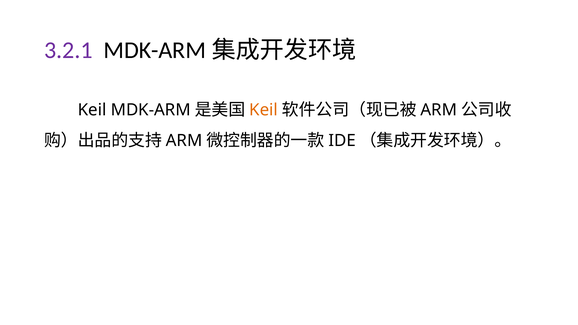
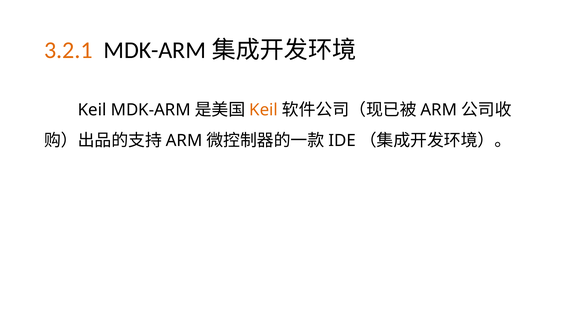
3.2.1 colour: purple -> orange (68, 50)
